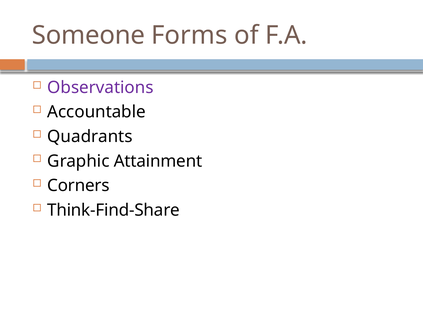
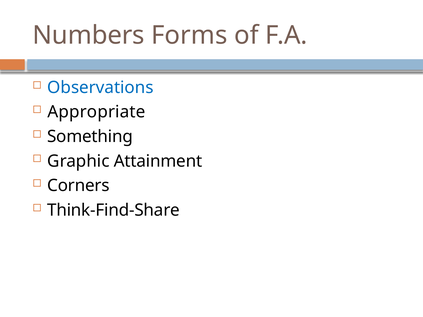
Someone: Someone -> Numbers (89, 35)
Observations colour: purple -> blue (100, 88)
Accountable: Accountable -> Appropriate (96, 112)
Quadrants: Quadrants -> Something (90, 137)
